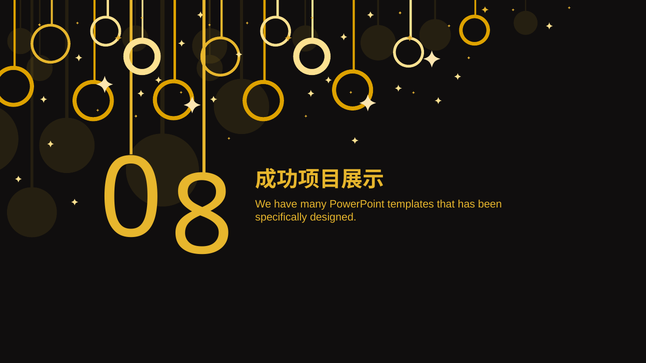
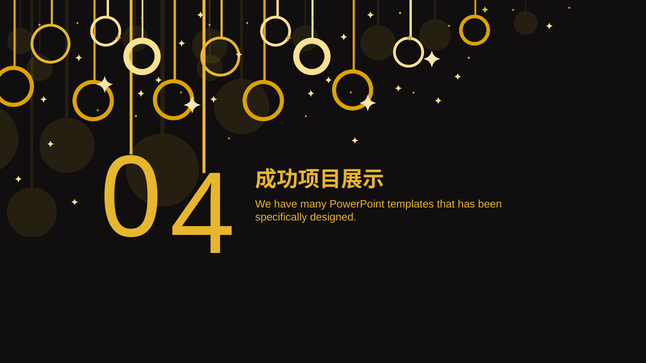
8: 8 -> 4 (202, 217)
